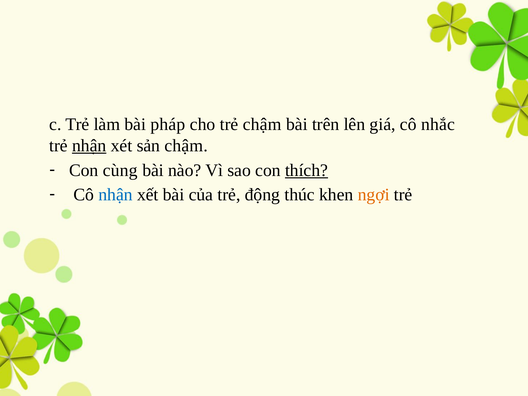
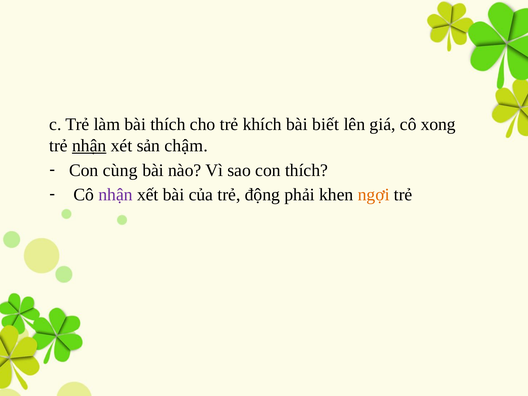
bài pháp: pháp -> thích (168, 124)
trẻ chậm: chậm -> khích (262, 124)
trên: trên -> biết (326, 124)
nhắc: nhắc -> xong (438, 124)
thích underline: present -> none (307, 170)
nhận colour: blue -> purple (116, 195)
thúc: thúc -> phải (300, 195)
